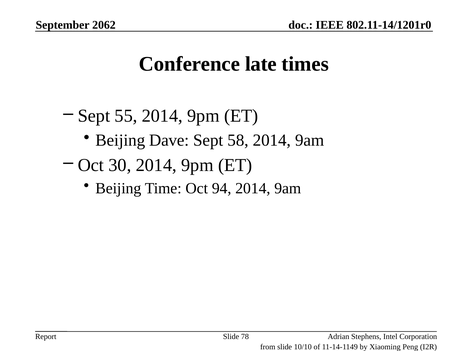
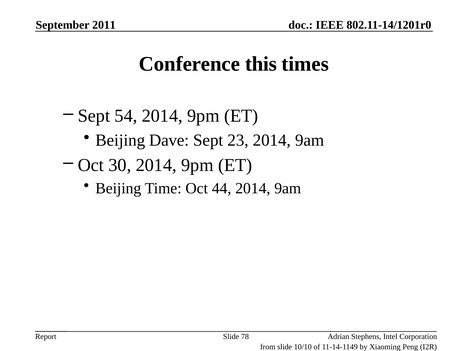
2062: 2062 -> 2011 (104, 25)
late: late -> this (261, 64)
55: 55 -> 54 (126, 116)
58: 58 -> 23 (238, 140)
94: 94 -> 44 (222, 188)
